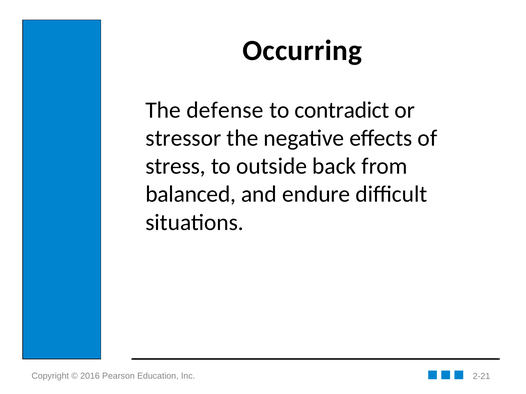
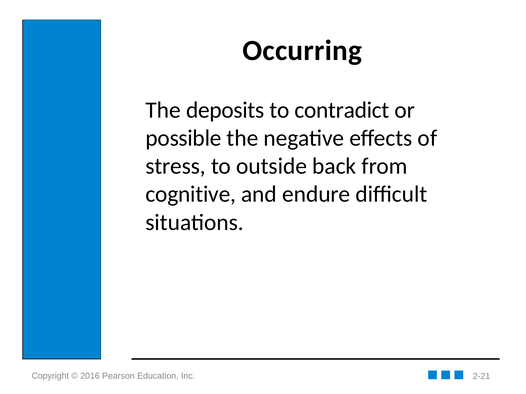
defense: defense -> deposits (225, 110)
stressor: stressor -> possible (183, 138)
balanced: balanced -> cognitive (191, 195)
